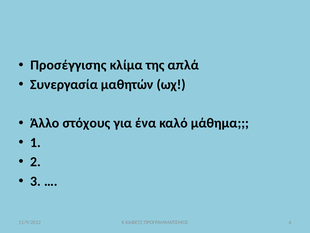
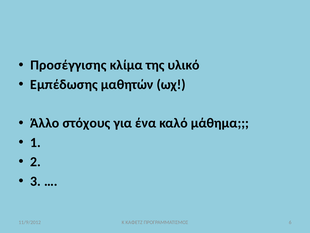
απλά: απλά -> υλικό (184, 65)
Συνεργασία: Συνεργασία -> Εμπέδωσης (64, 84)
